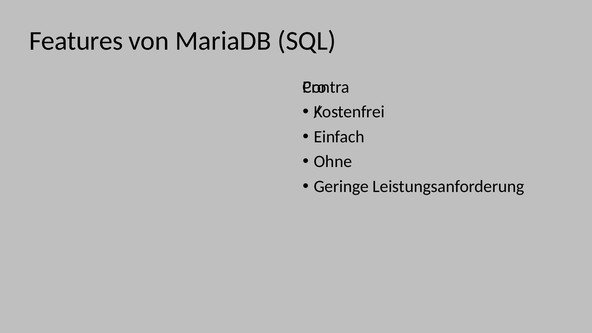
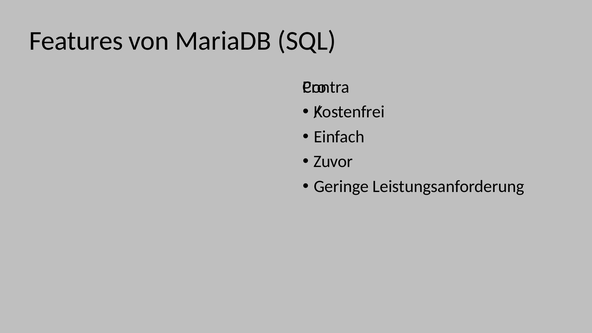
Ohne: Ohne -> Zuvor (333, 162)
